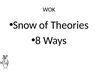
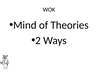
Snow: Snow -> Mind (25, 25)
8: 8 -> 2 (38, 40)
